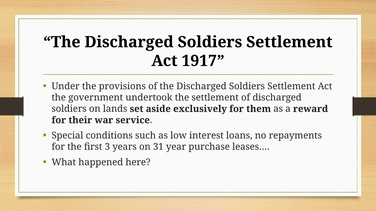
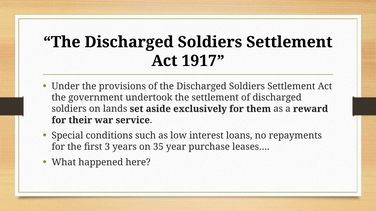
31: 31 -> 35 (158, 147)
